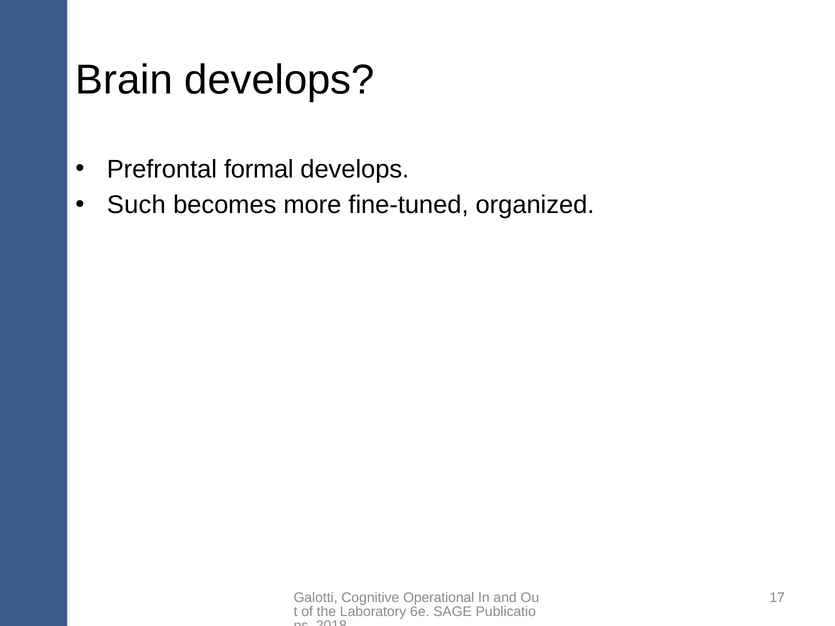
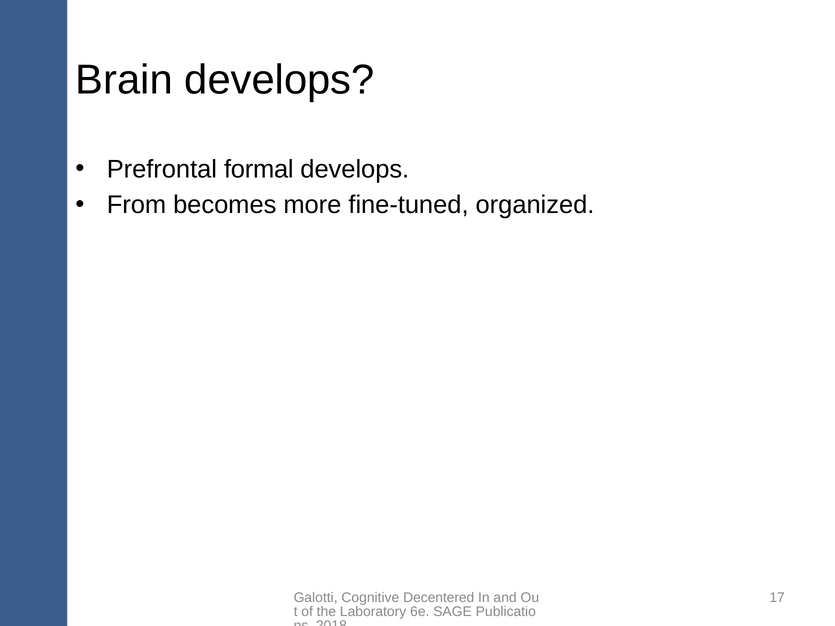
Such: Such -> From (136, 205)
Operational: Operational -> Decentered (439, 598)
